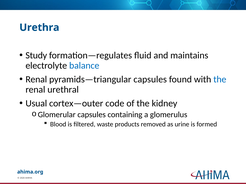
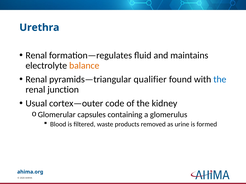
Study: Study -> Renal (36, 55)
balance colour: blue -> orange (84, 66)
pyramids—triangular capsules: capsules -> qualifier (150, 79)
urethral: urethral -> junction (63, 90)
